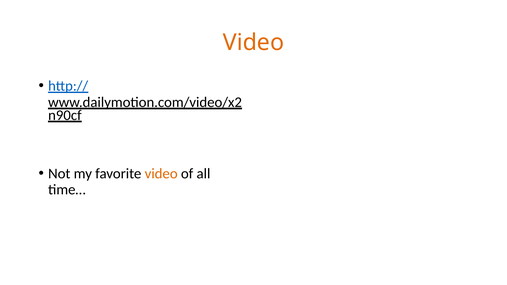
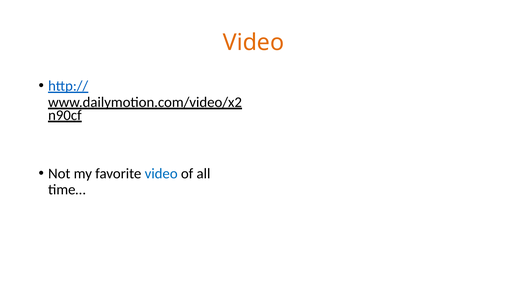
video colour: orange -> blue (161, 174)
